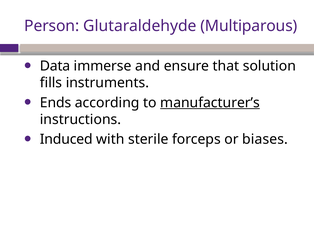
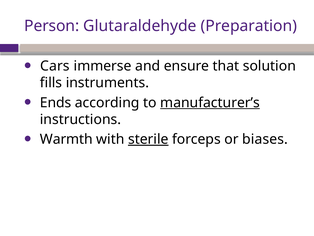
Multiparous: Multiparous -> Preparation (249, 26)
Data: Data -> Cars (55, 66)
Induced: Induced -> Warmth (66, 139)
sterile underline: none -> present (148, 139)
